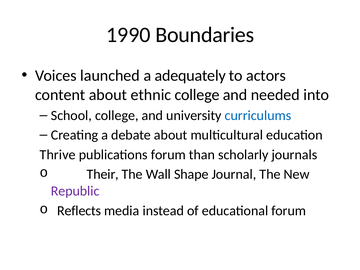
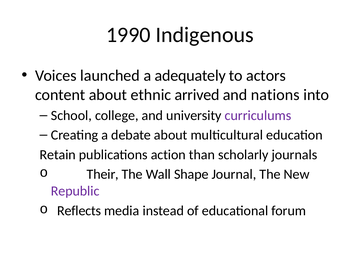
Boundaries: Boundaries -> Indigenous (205, 35)
ethnic college: college -> arrived (197, 95)
needed: needed -> nations (275, 95)
curriculums colour: blue -> purple (258, 115)
Thrive: Thrive -> Retain (58, 155)
publications forum: forum -> action (168, 155)
